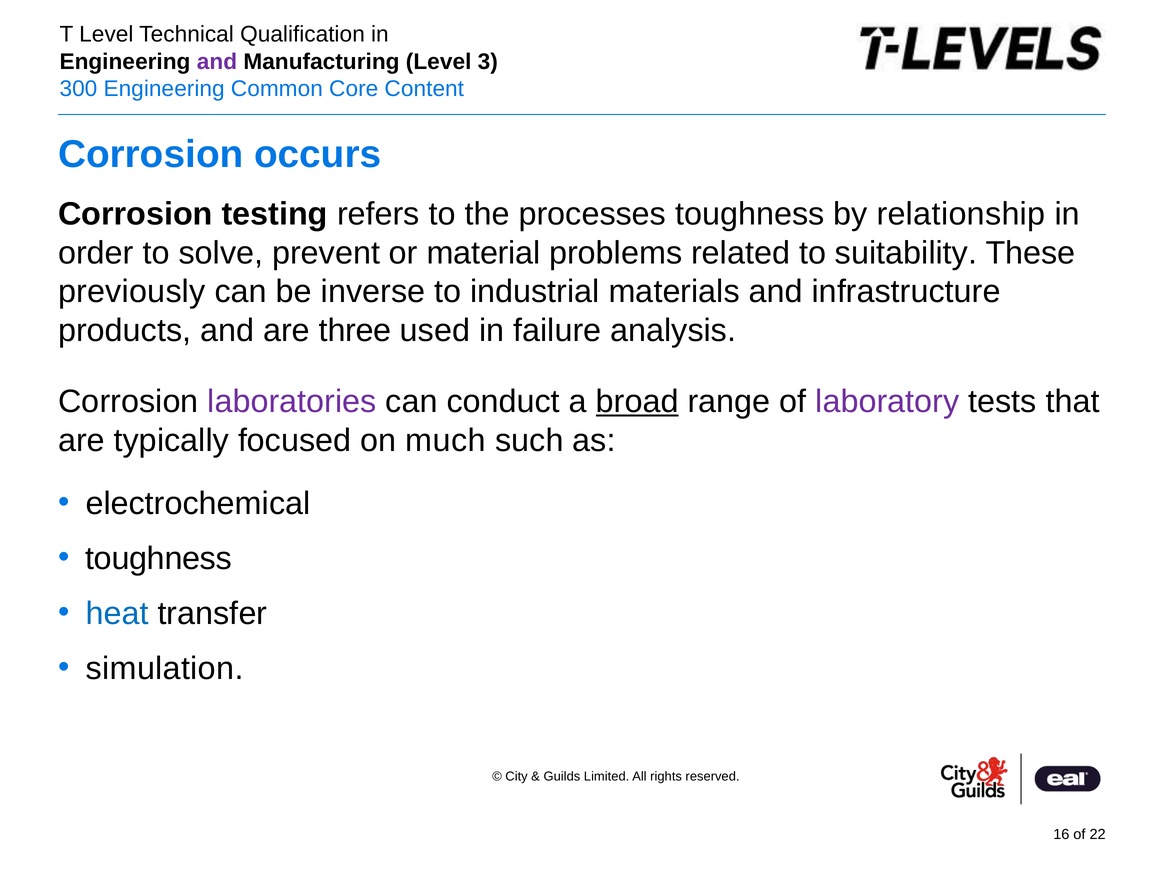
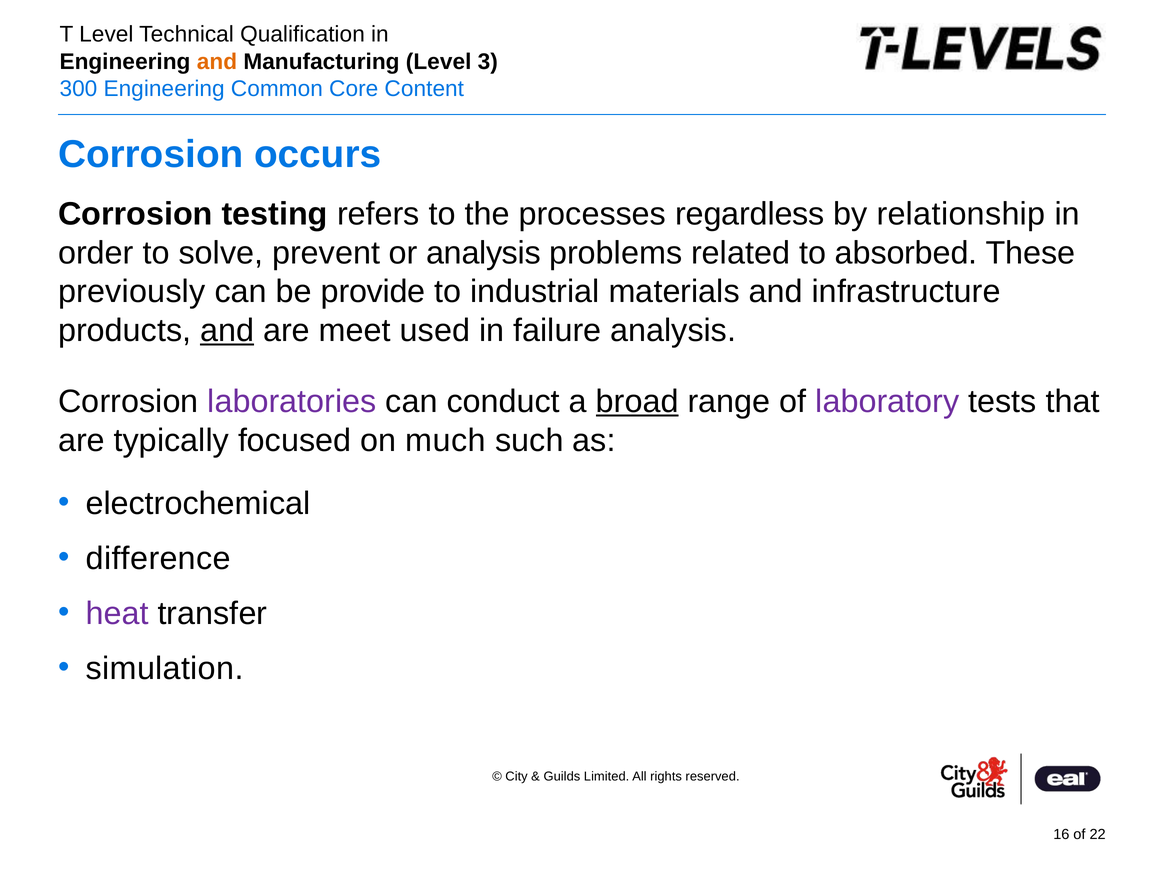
and colour: purple -> orange (217, 62)
processes toughness: toughness -> regardless (750, 214)
or material: material -> analysis (484, 253)
suitability: suitability -> absorbed (906, 253)
inverse: inverse -> provide (373, 292)
and underline: none -> present (227, 331)
three: three -> meet (355, 331)
toughness: toughness -> difference (158, 559)
heat colour: blue -> purple (117, 614)
